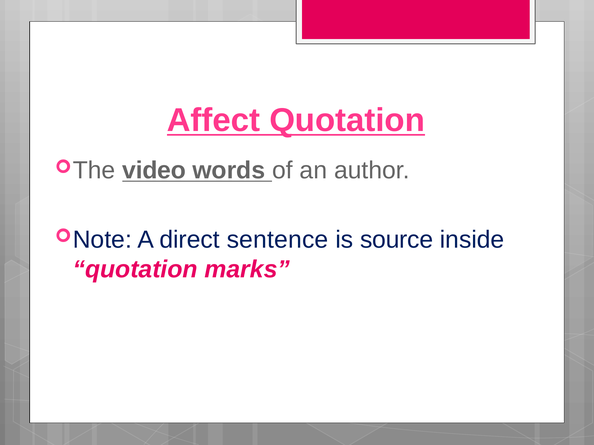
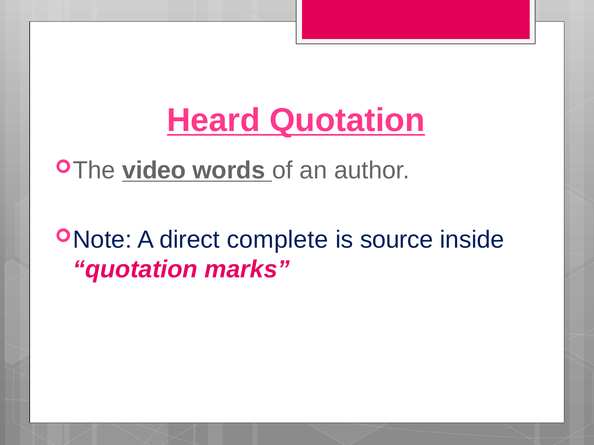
Affect: Affect -> Heard (214, 121)
sentence: sentence -> complete (278, 240)
